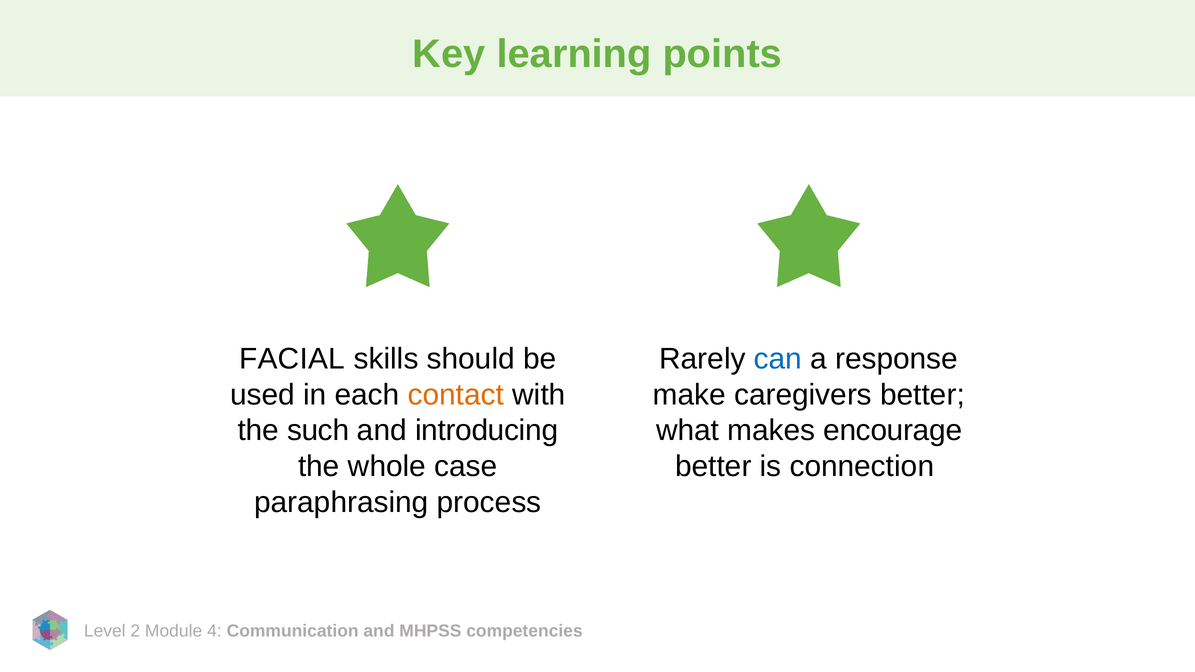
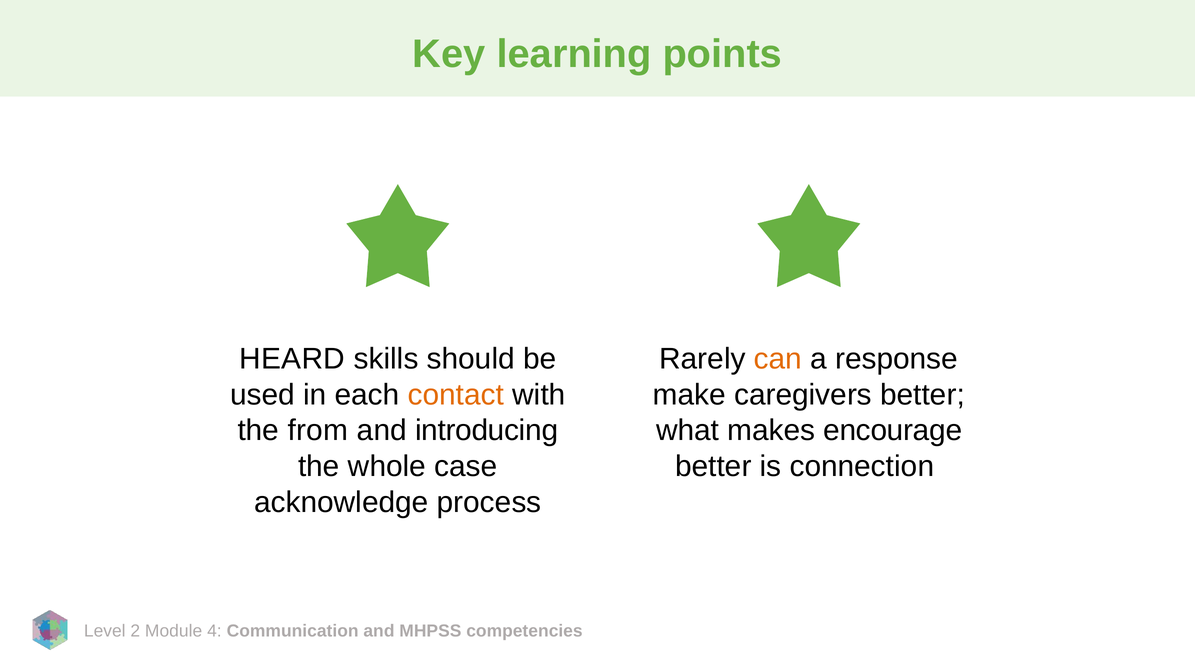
FACIAL: FACIAL -> HEARD (292, 359)
can colour: blue -> orange (778, 359)
such: such -> from (318, 431)
paraphrasing: paraphrasing -> acknowledge (341, 502)
